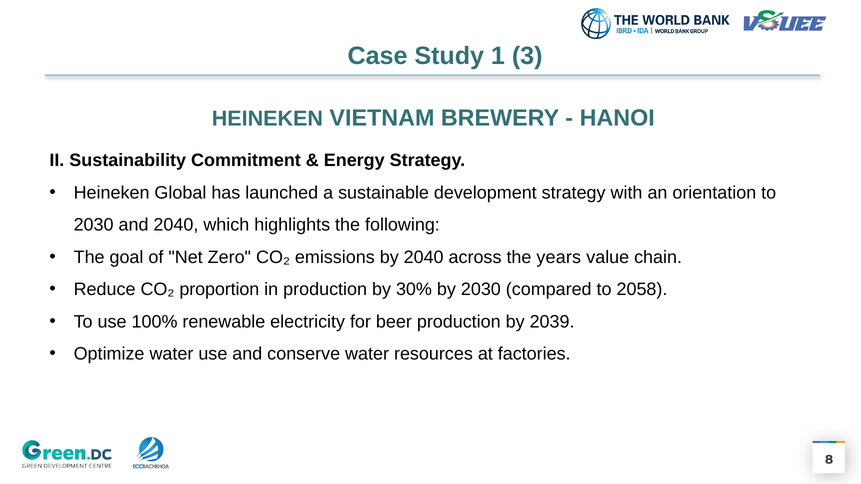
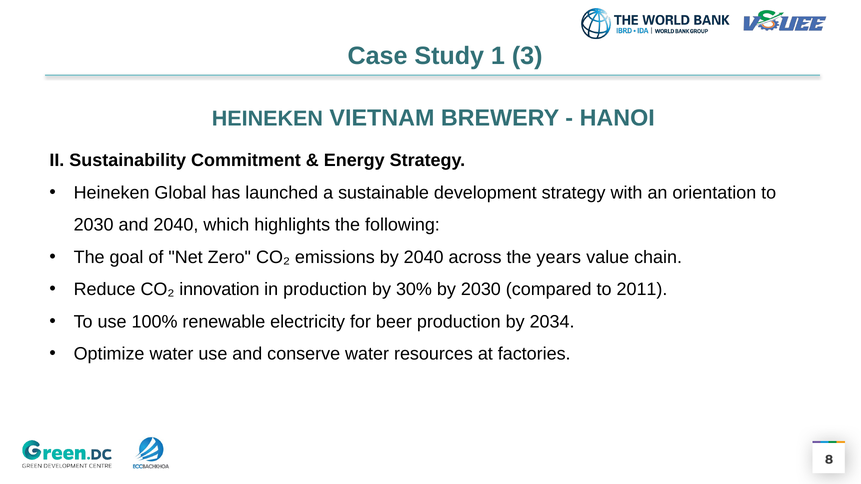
proportion: proportion -> innovation (219, 290)
2058: 2058 -> 2011 (642, 290)
2039: 2039 -> 2034 (552, 322)
